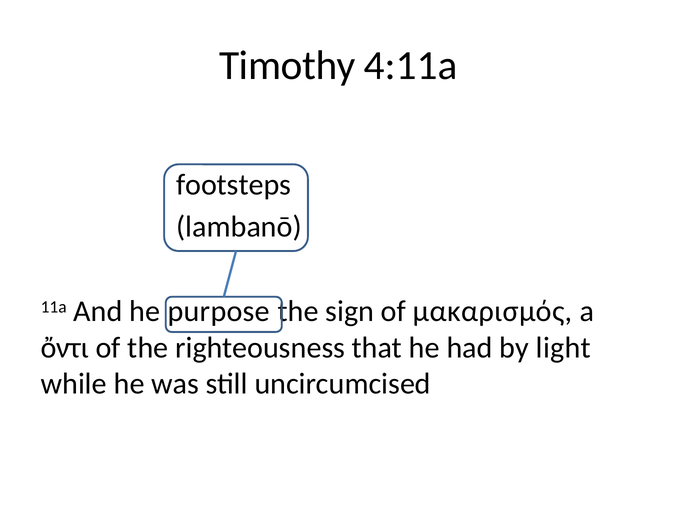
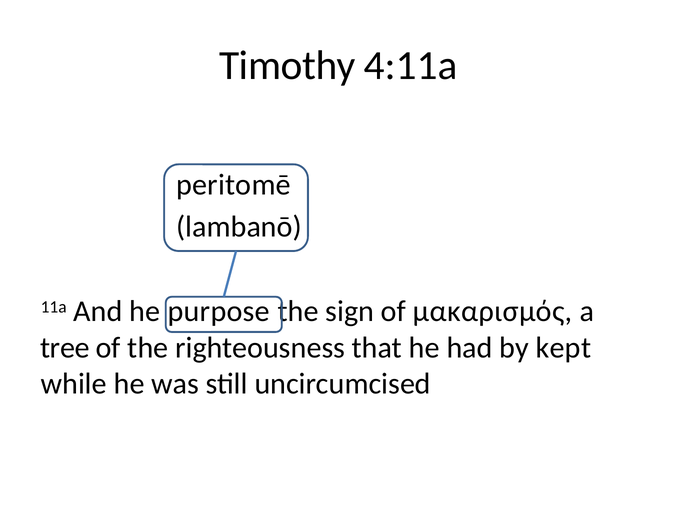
footsteps: footsteps -> peritomē (234, 184)
ὄντι: ὄντι -> tree (65, 347)
light: light -> kept (563, 347)
